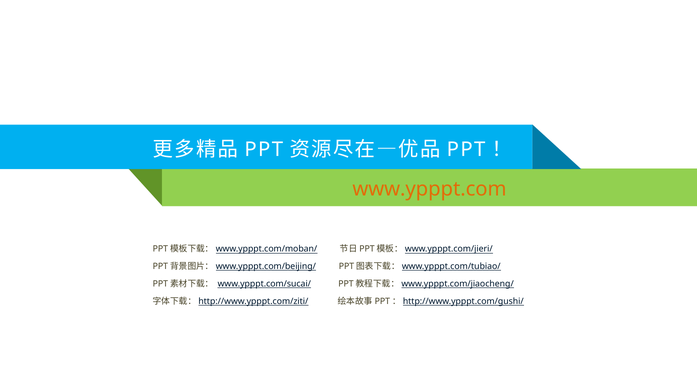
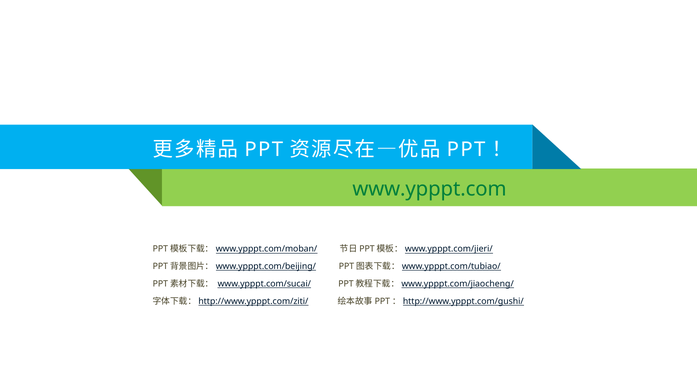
www.ypppt.com colour: orange -> green (429, 189)
